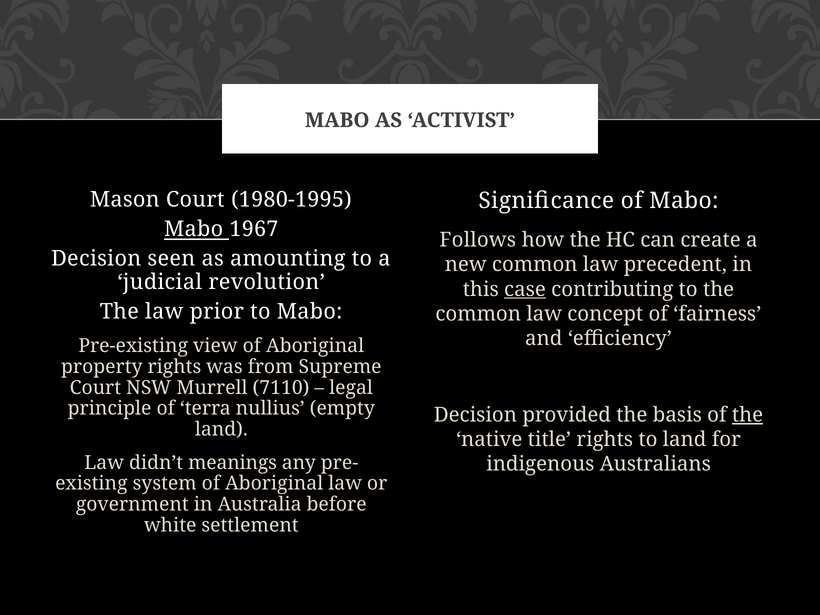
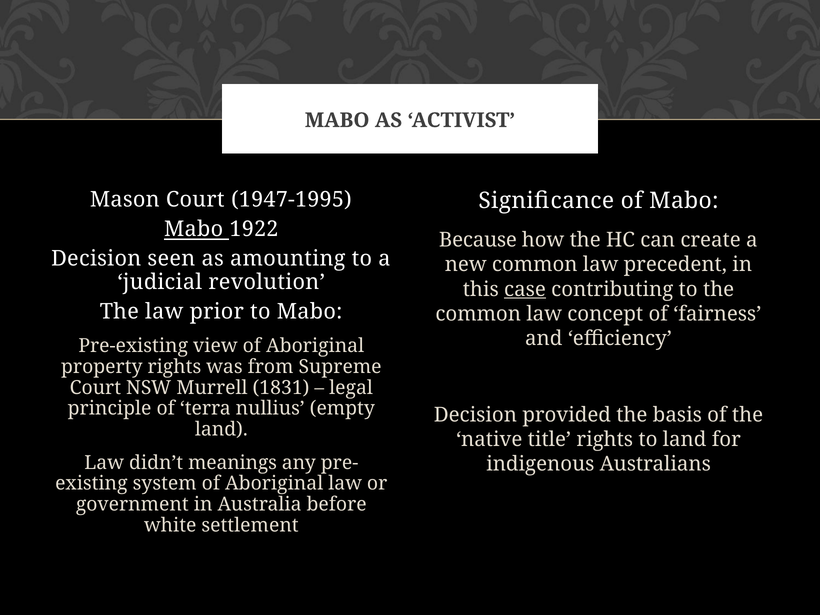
1980-1995: 1980-1995 -> 1947-1995 (291, 200)
1967: 1967 -> 1922 (254, 229)
Follows: Follows -> Because (478, 240)
7110: 7110 -> 1831 (281, 388)
the underline: present -> none (748, 415)
